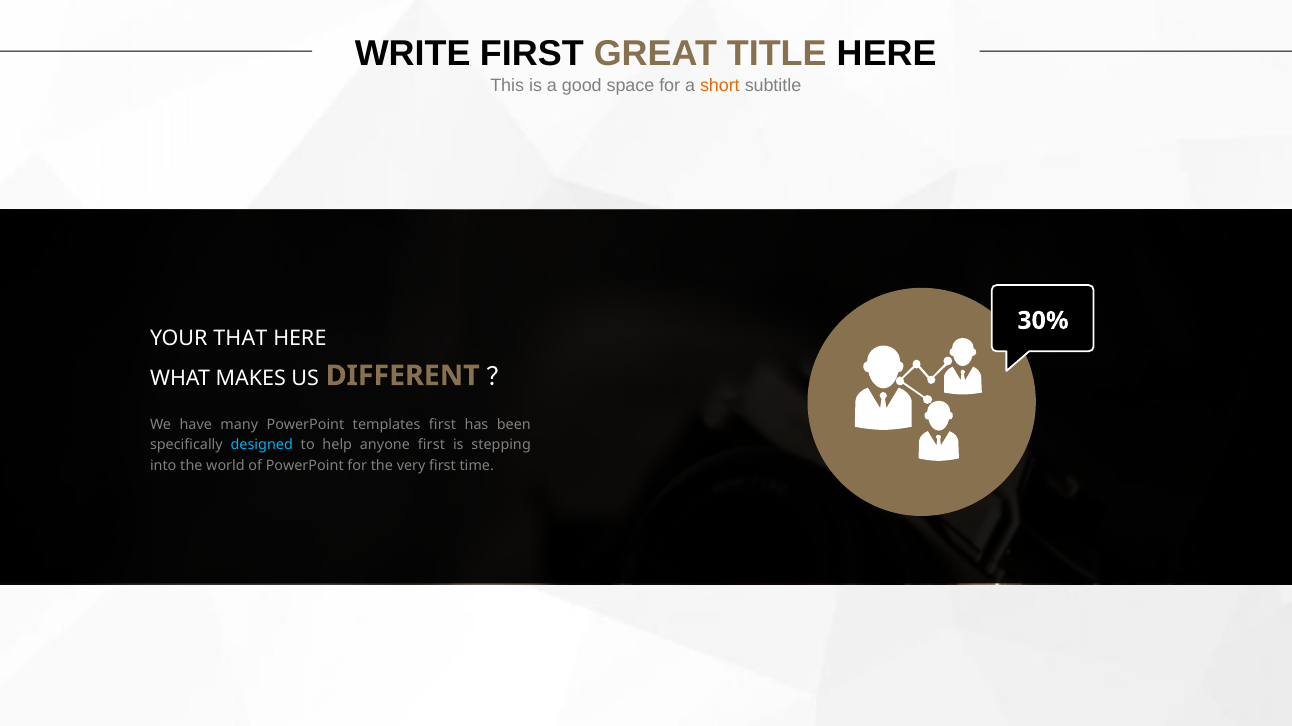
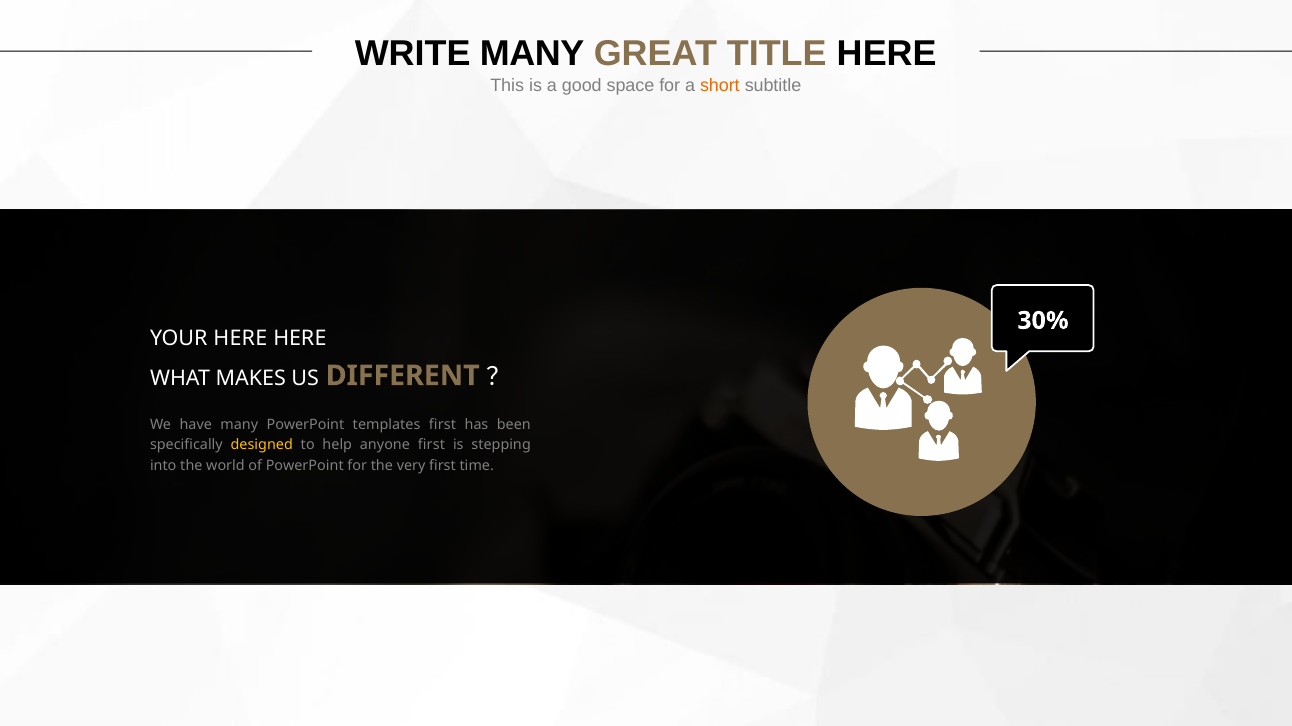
WRITE FIRST: FIRST -> MANY (532, 54)
YOUR THAT: THAT -> HERE (240, 338)
designed colour: light blue -> yellow (262, 445)
